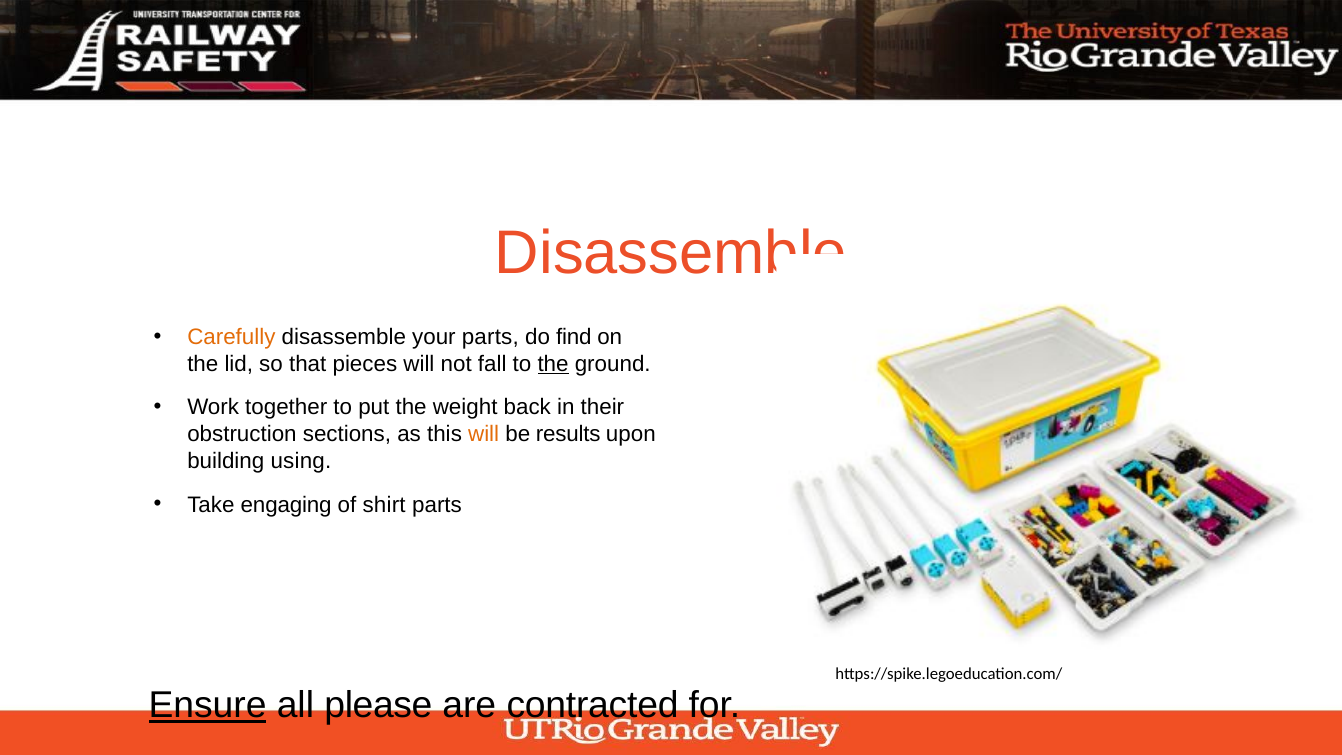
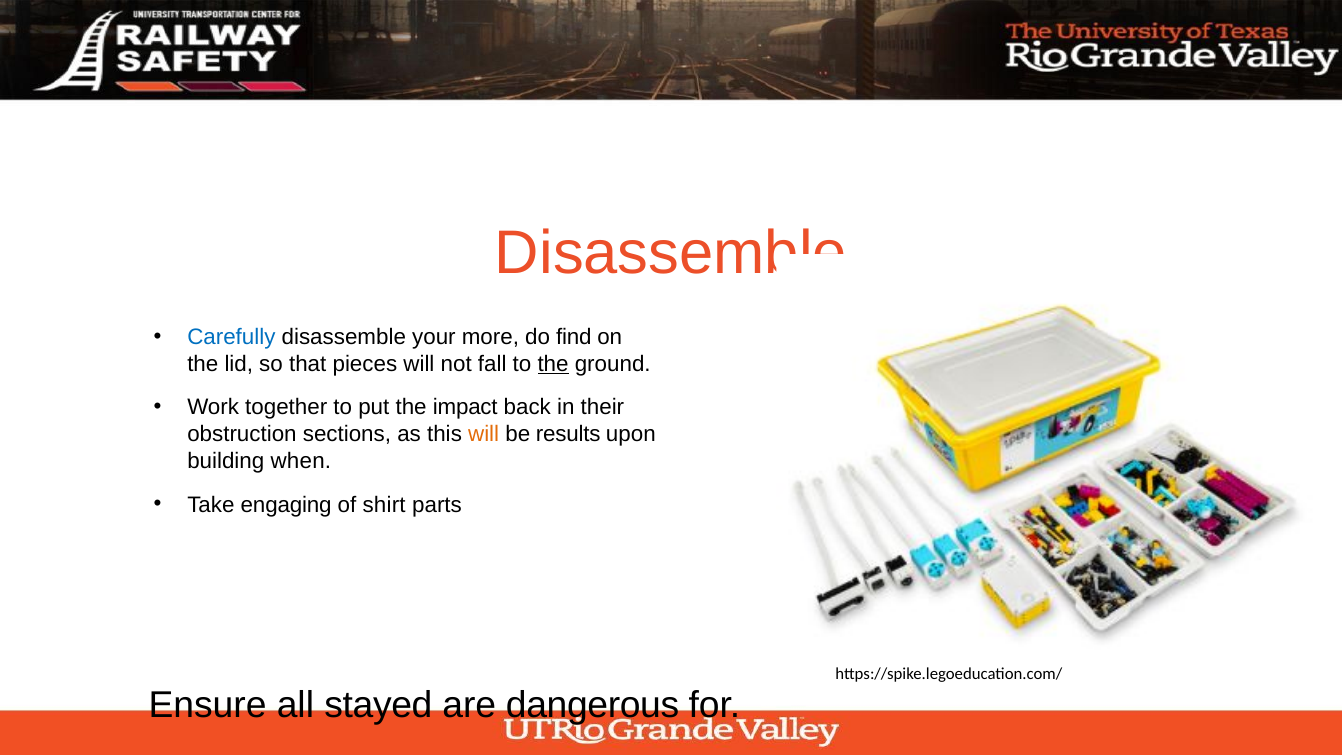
Carefully colour: orange -> blue (231, 337)
your parts: parts -> more (490, 337)
weight: weight -> impact (465, 407)
using: using -> when (301, 461)
Ensure underline: present -> none (208, 705)
please: please -> stayed (378, 705)
contracted: contracted -> dangerous (593, 705)
